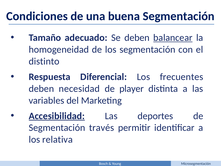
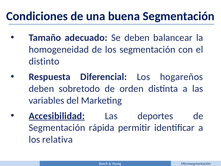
balancear underline: present -> none (173, 38)
frecuentes: frecuentes -> hogareños (182, 77)
necesidad: necesidad -> sobretodo (79, 88)
player: player -> orden (132, 88)
través: través -> rápida (102, 128)
